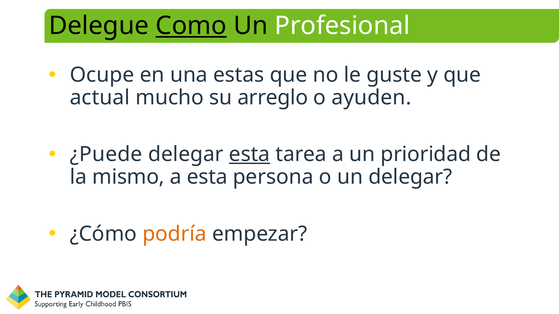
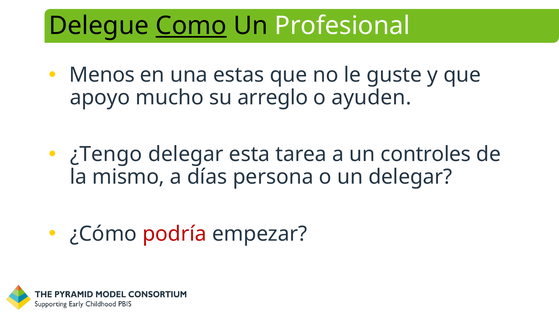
Ocupe: Ocupe -> Menos (102, 75)
actual: actual -> apoyo (100, 98)
¿Puede: ¿Puede -> ¿Tengo (106, 155)
esta underline: present -> none (250, 155)
prioridad: prioridad -> controles (426, 155)
a esta: esta -> días (207, 177)
podría colour: orange -> red (175, 234)
